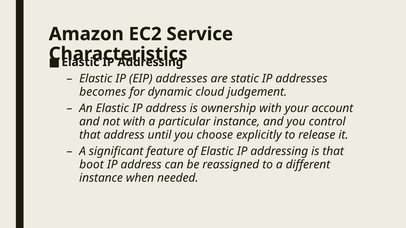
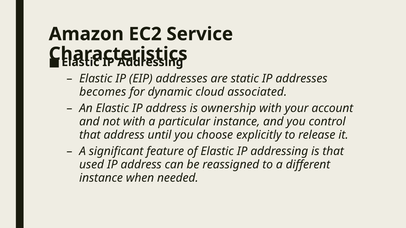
judgement: judgement -> associated (257, 92)
boot: boot -> used (92, 165)
